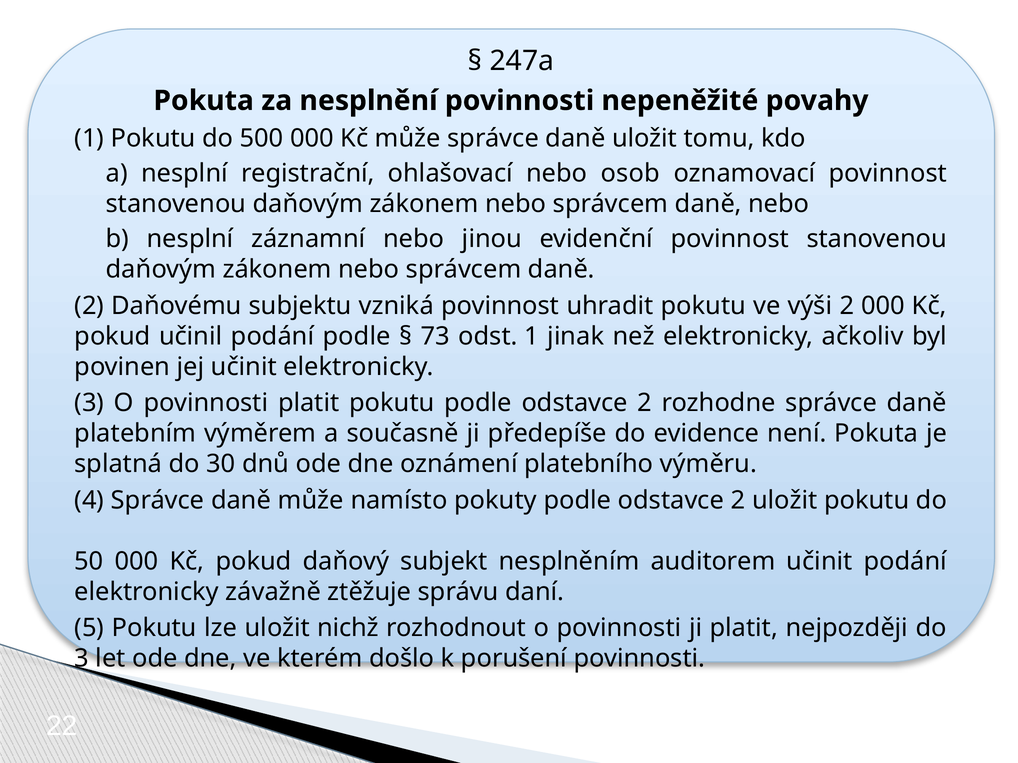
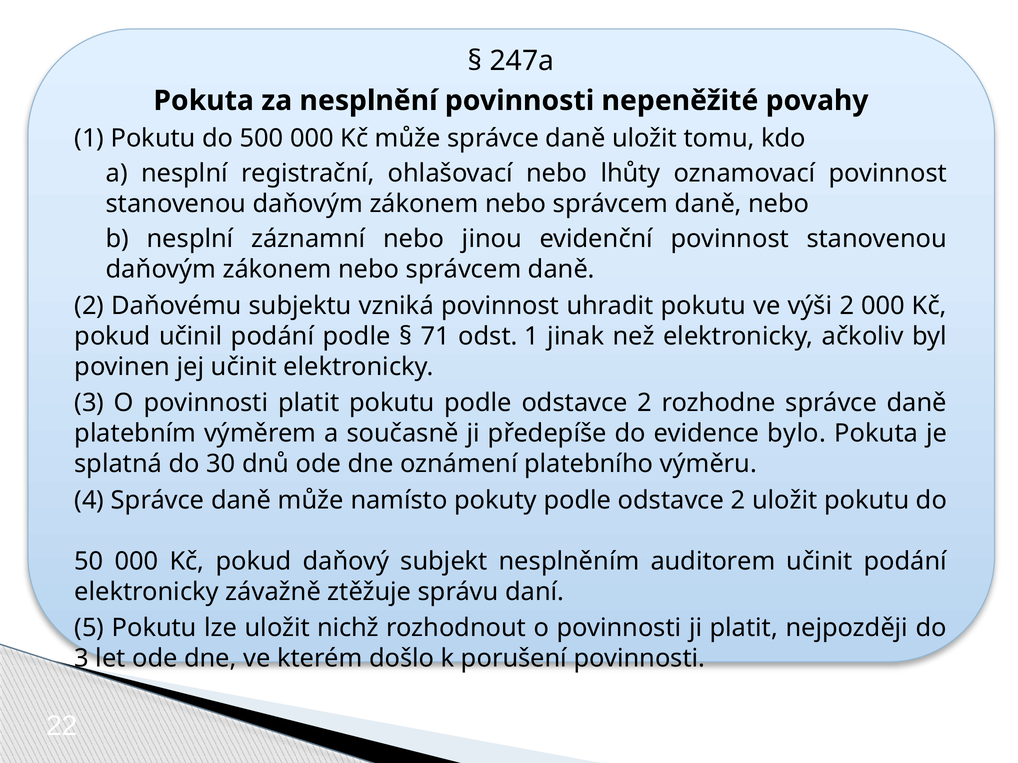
osob: osob -> lhůty (631, 174)
73: 73 -> 71 (435, 336)
není: není -> bylo (797, 434)
